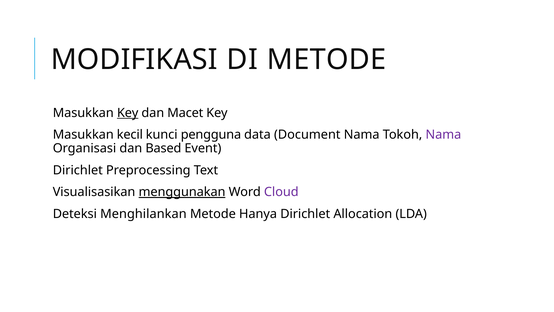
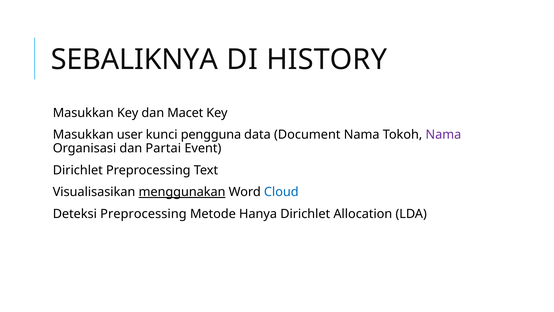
MODIFIKASI: MODIFIKASI -> SEBALIKNYA (134, 59)
DI METODE: METODE -> HISTORY (327, 59)
Key underline: present -> none (128, 113)
kecil: kecil -> user (130, 135)
Based: Based -> Partai (163, 148)
Cloud colour: purple -> blue (281, 192)
Deteksi Menghilankan: Menghilankan -> Preprocessing (143, 214)
